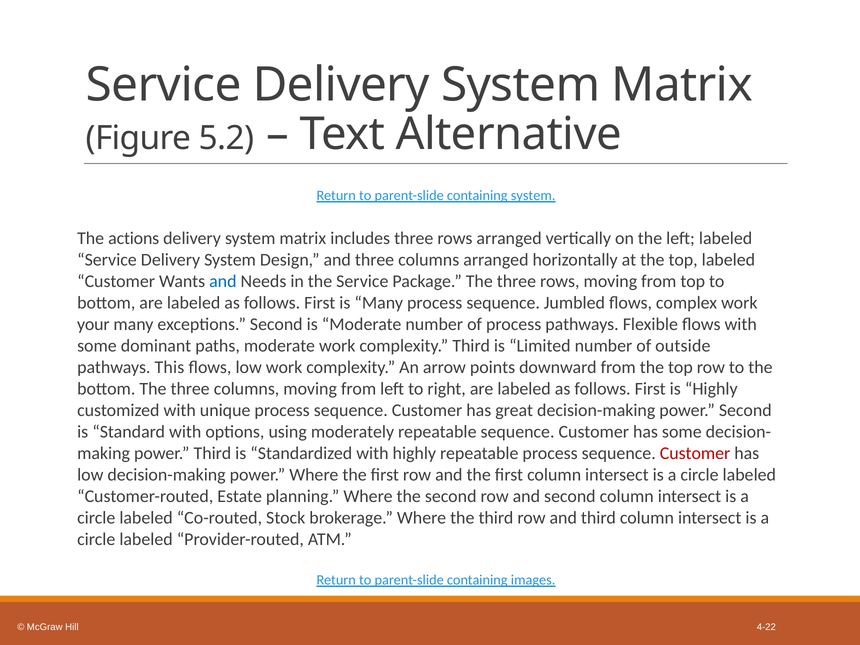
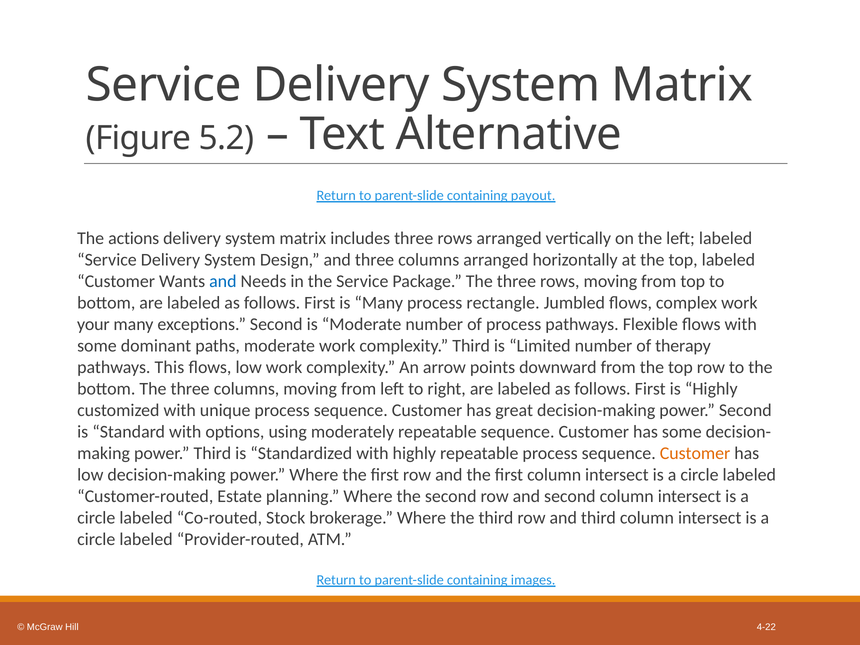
containing system: system -> payout (533, 195)
Many process sequence: sequence -> rectangle (503, 303)
outside: outside -> therapy (683, 346)
Customer colour: red -> orange (695, 453)
